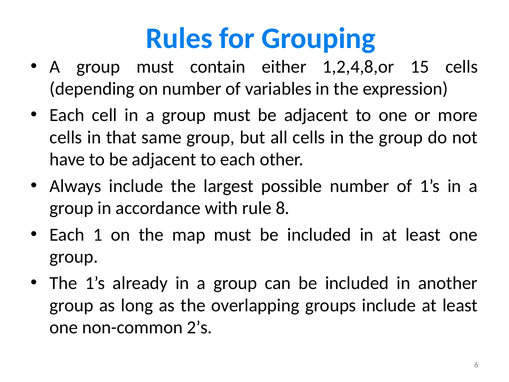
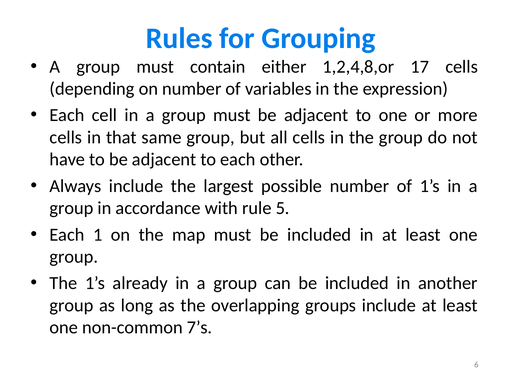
15: 15 -> 17 (420, 67)
8: 8 -> 5 (283, 208)
2’s: 2’s -> 7’s (199, 327)
